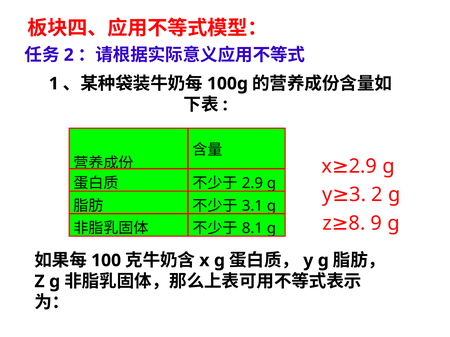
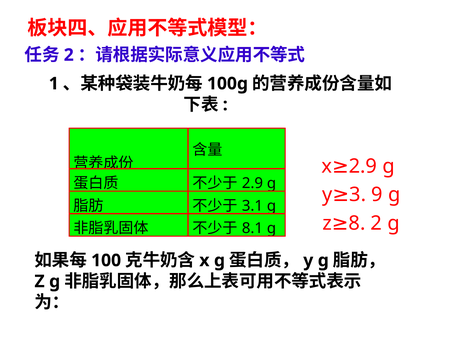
2: 2 -> 9 (377, 195)
9: 9 -> 2 (376, 224)
